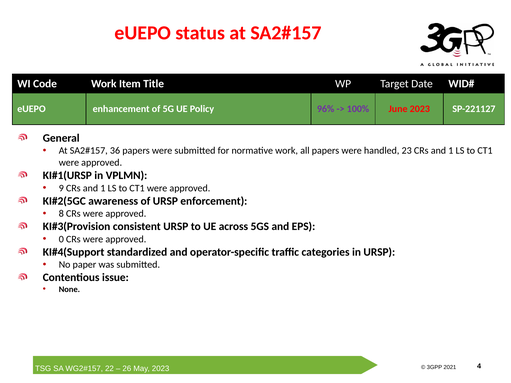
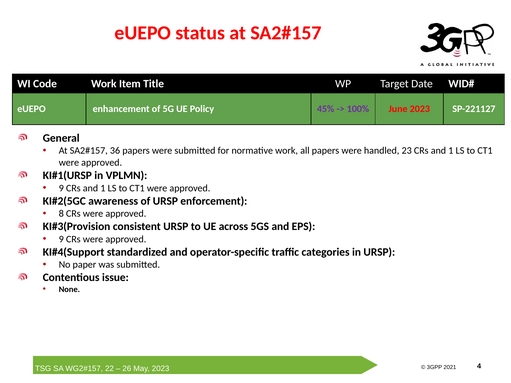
96%: 96% -> 45% (326, 109)
0: 0 -> 9 (61, 239)
